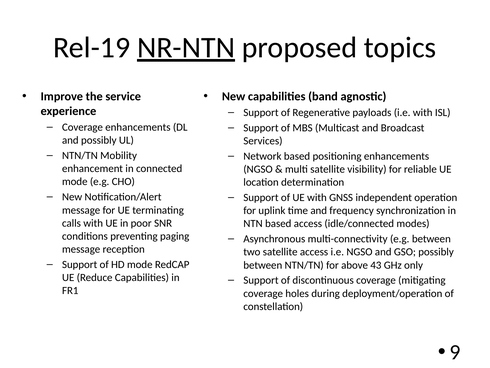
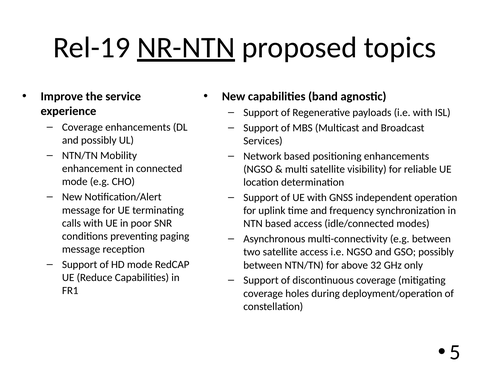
43: 43 -> 32 (376, 265)
9: 9 -> 5 (455, 352)
